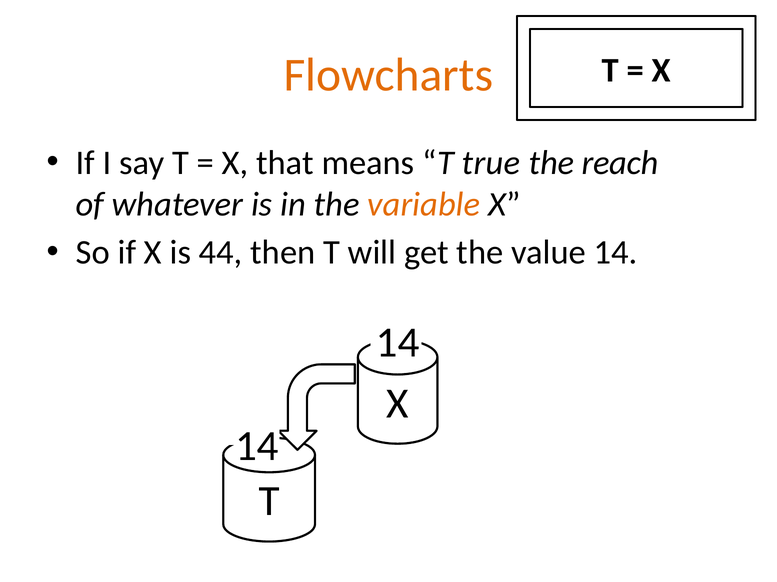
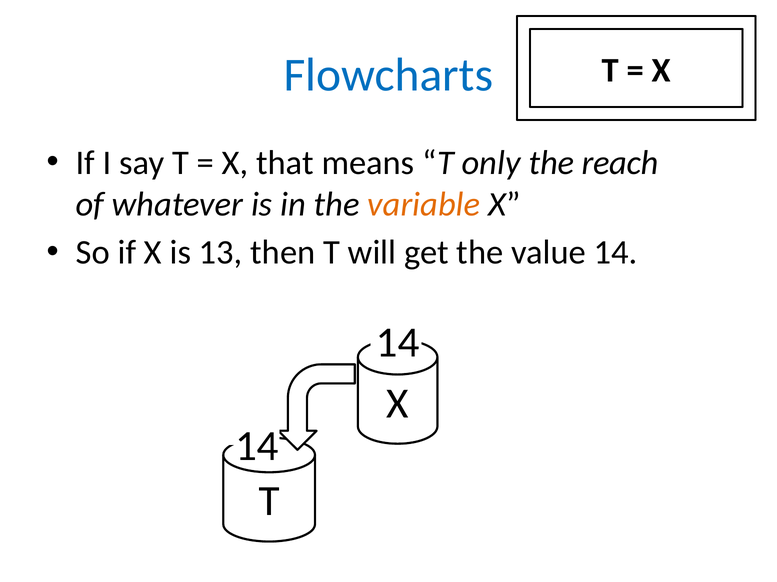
Flowcharts colour: orange -> blue (388, 75)
true: true -> only (491, 163)
44: 44 -> 13 (221, 253)
